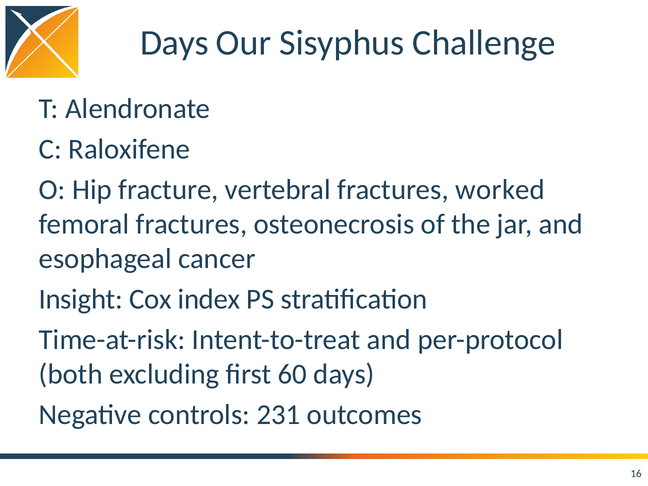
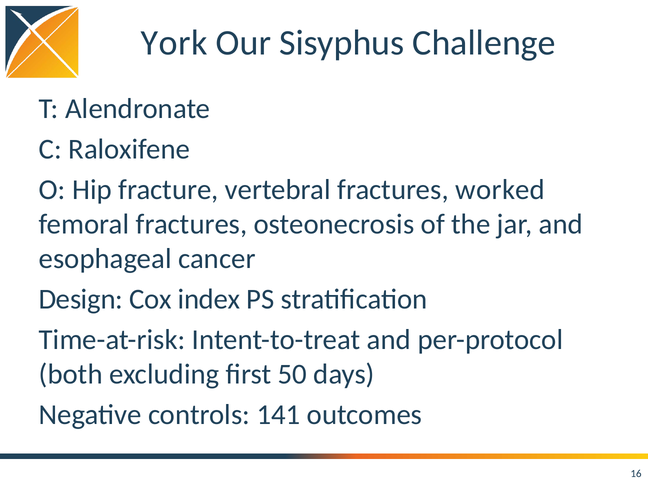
Days: Days -> York (174, 43)
Insight: Insight -> Design (81, 299)
60: 60 -> 50 (292, 374)
231: 231 -> 141 (278, 415)
